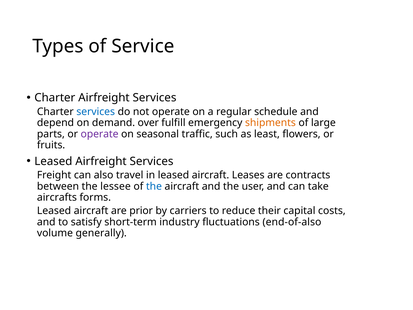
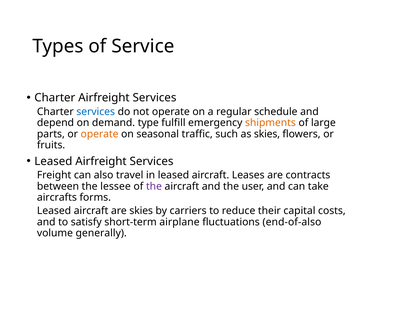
over: over -> type (148, 123)
operate colour: purple -> orange (100, 134)
as least: least -> skies (267, 134)
the colour: blue -> purple (154, 186)
are prior: prior -> skies (141, 211)
industry: industry -> airplane (179, 222)
